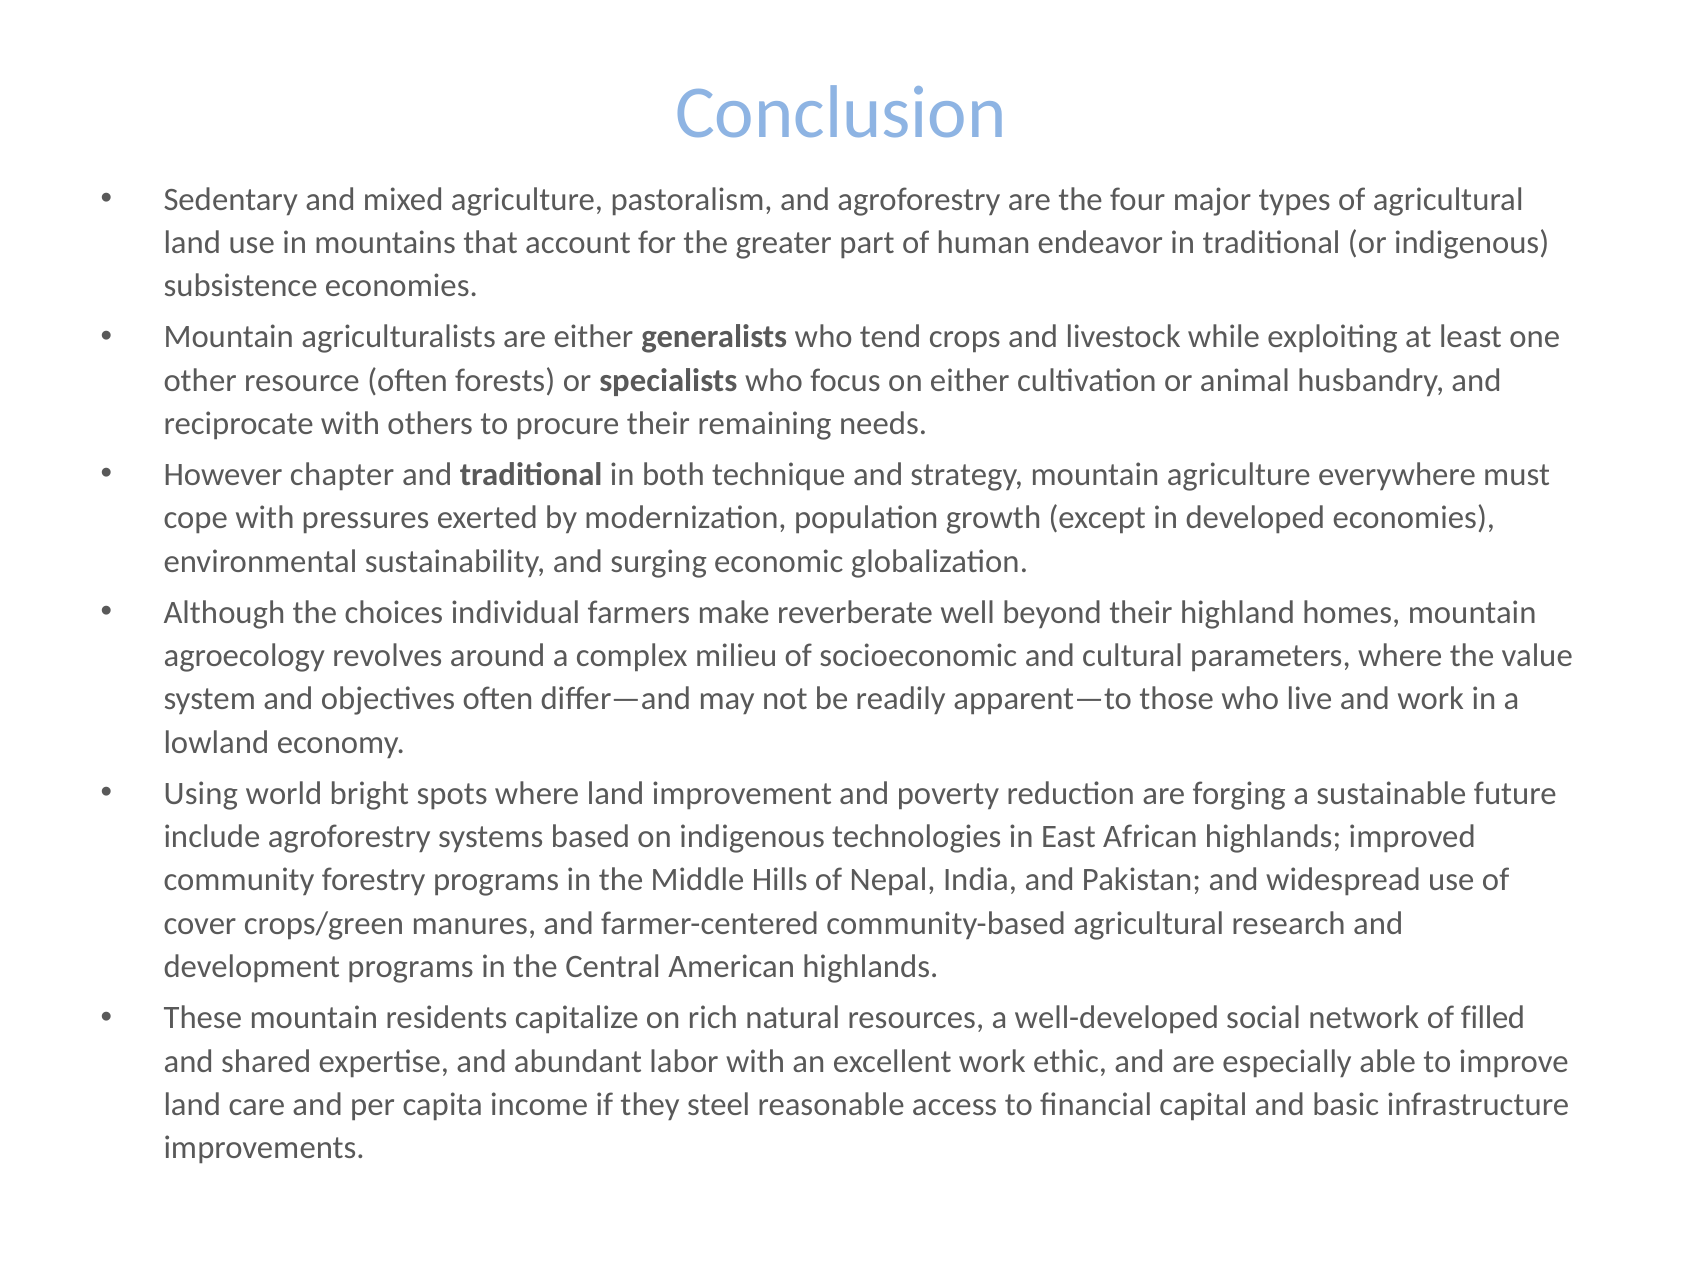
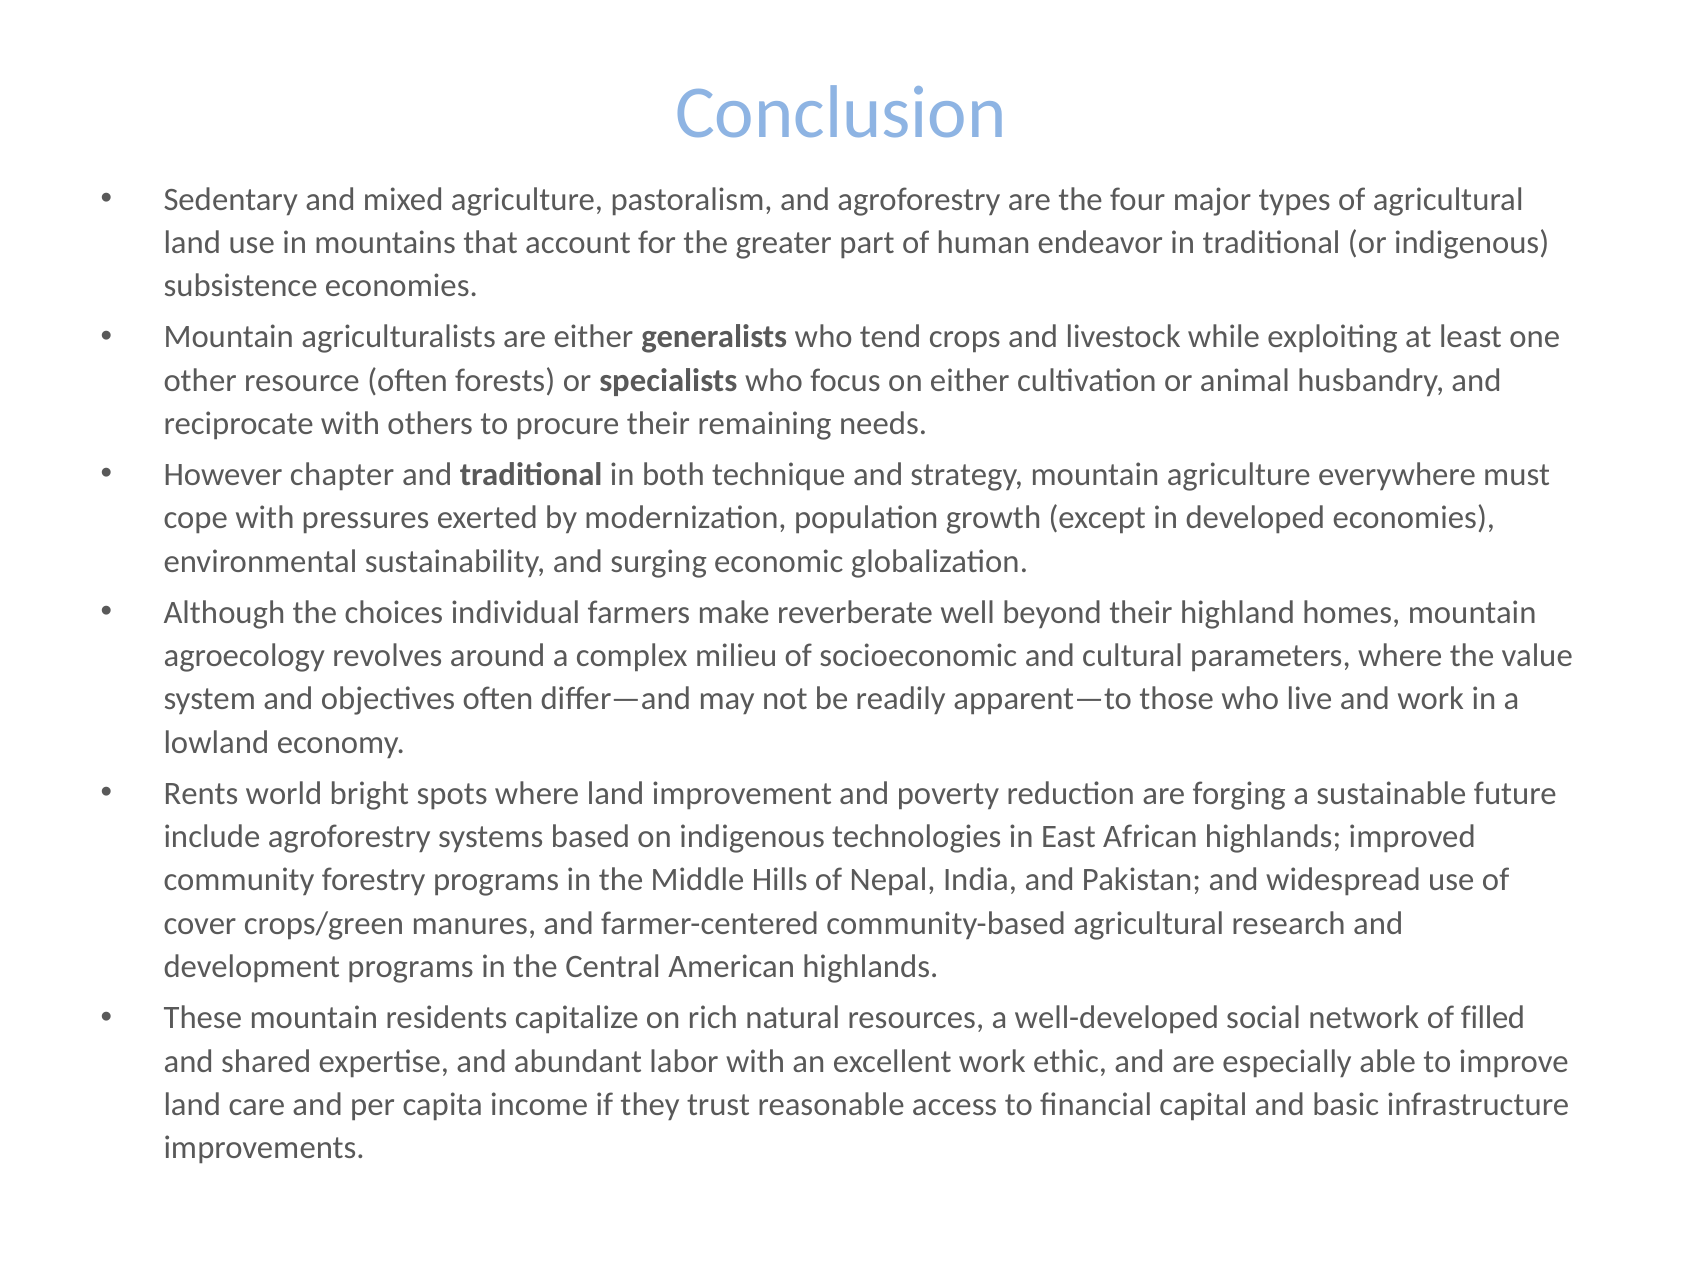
Using: Using -> Rents (201, 794)
steel: steel -> trust (719, 1105)
